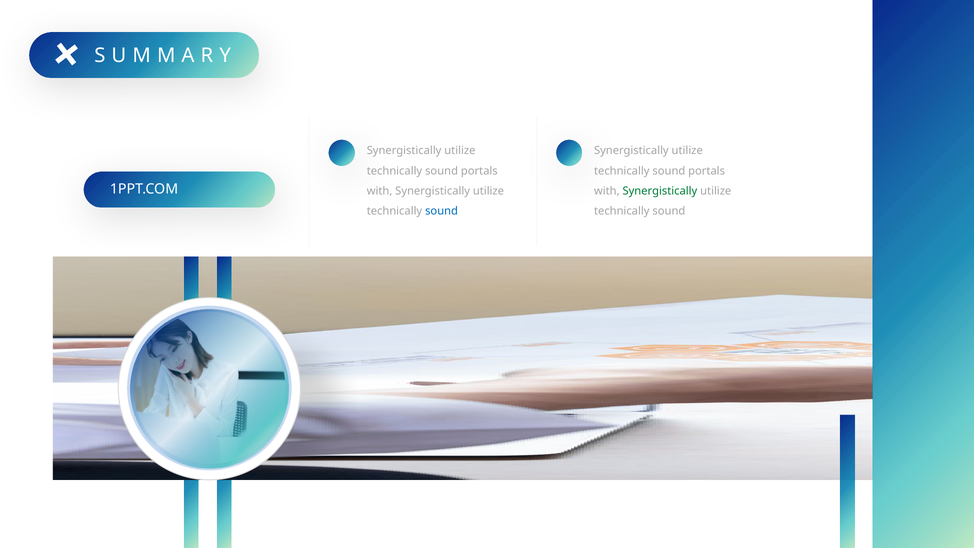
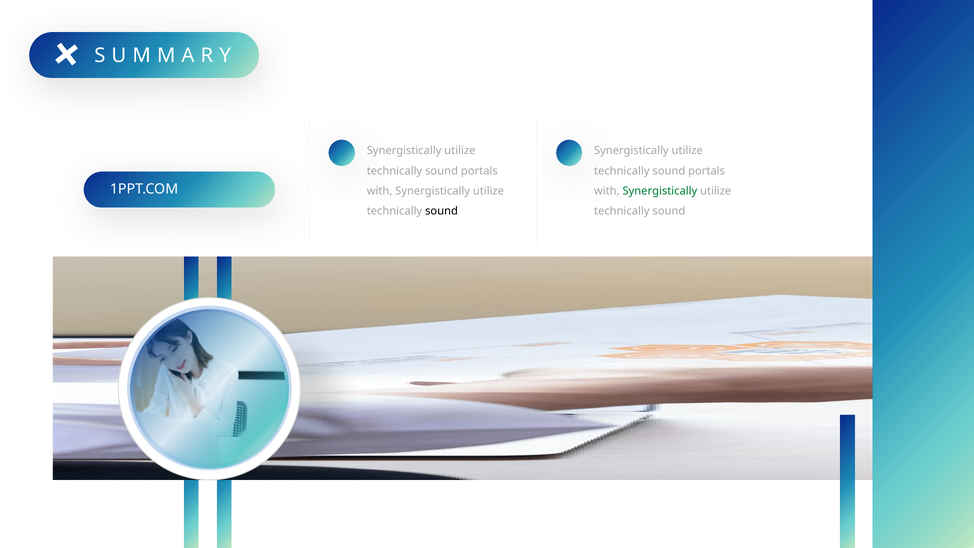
sound colour: blue -> black (442, 211)
